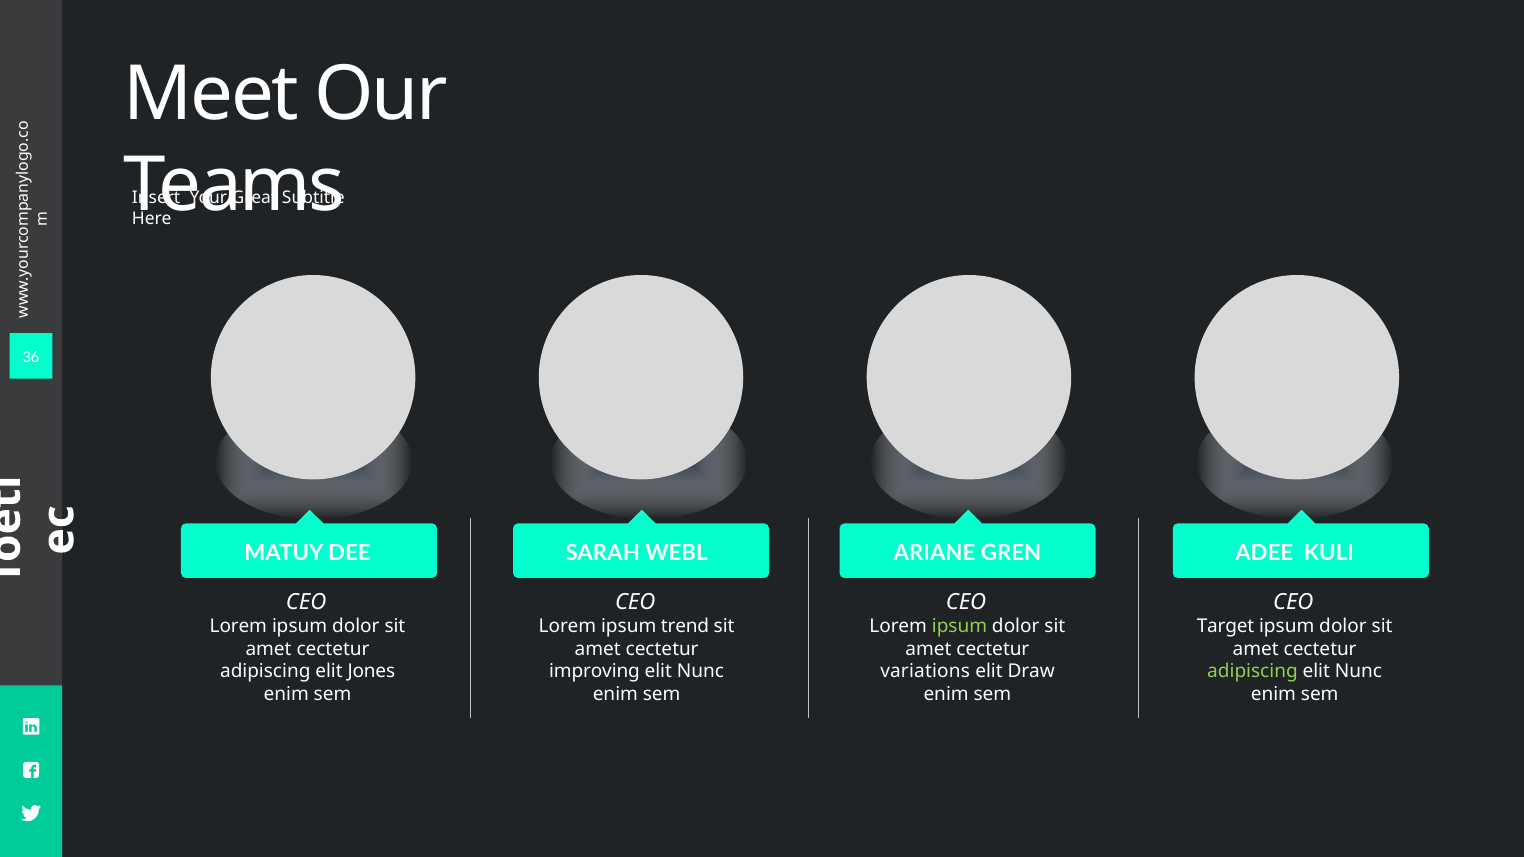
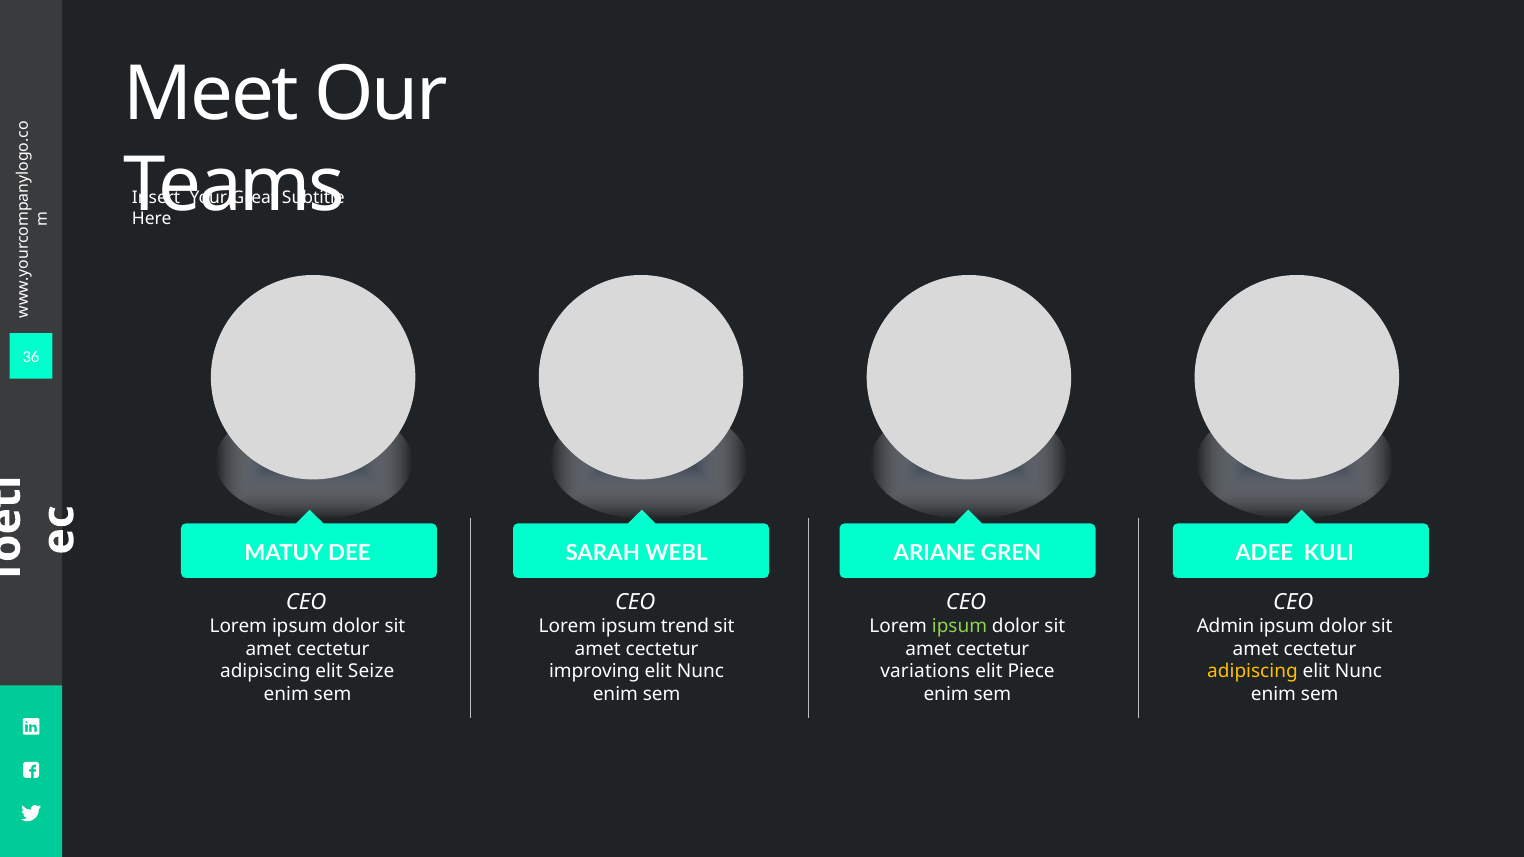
Target: Target -> Admin (1226, 626)
Jones: Jones -> Seize (371, 672)
Draw: Draw -> Piece (1031, 672)
adipiscing colour: light green -> yellow (1252, 672)
